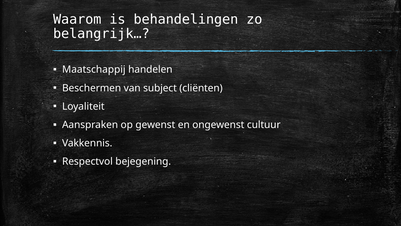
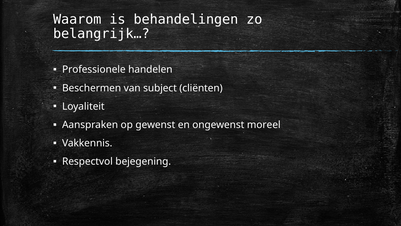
Maatschappij: Maatschappij -> Professionele (94, 70)
cultuur: cultuur -> moreel (264, 125)
